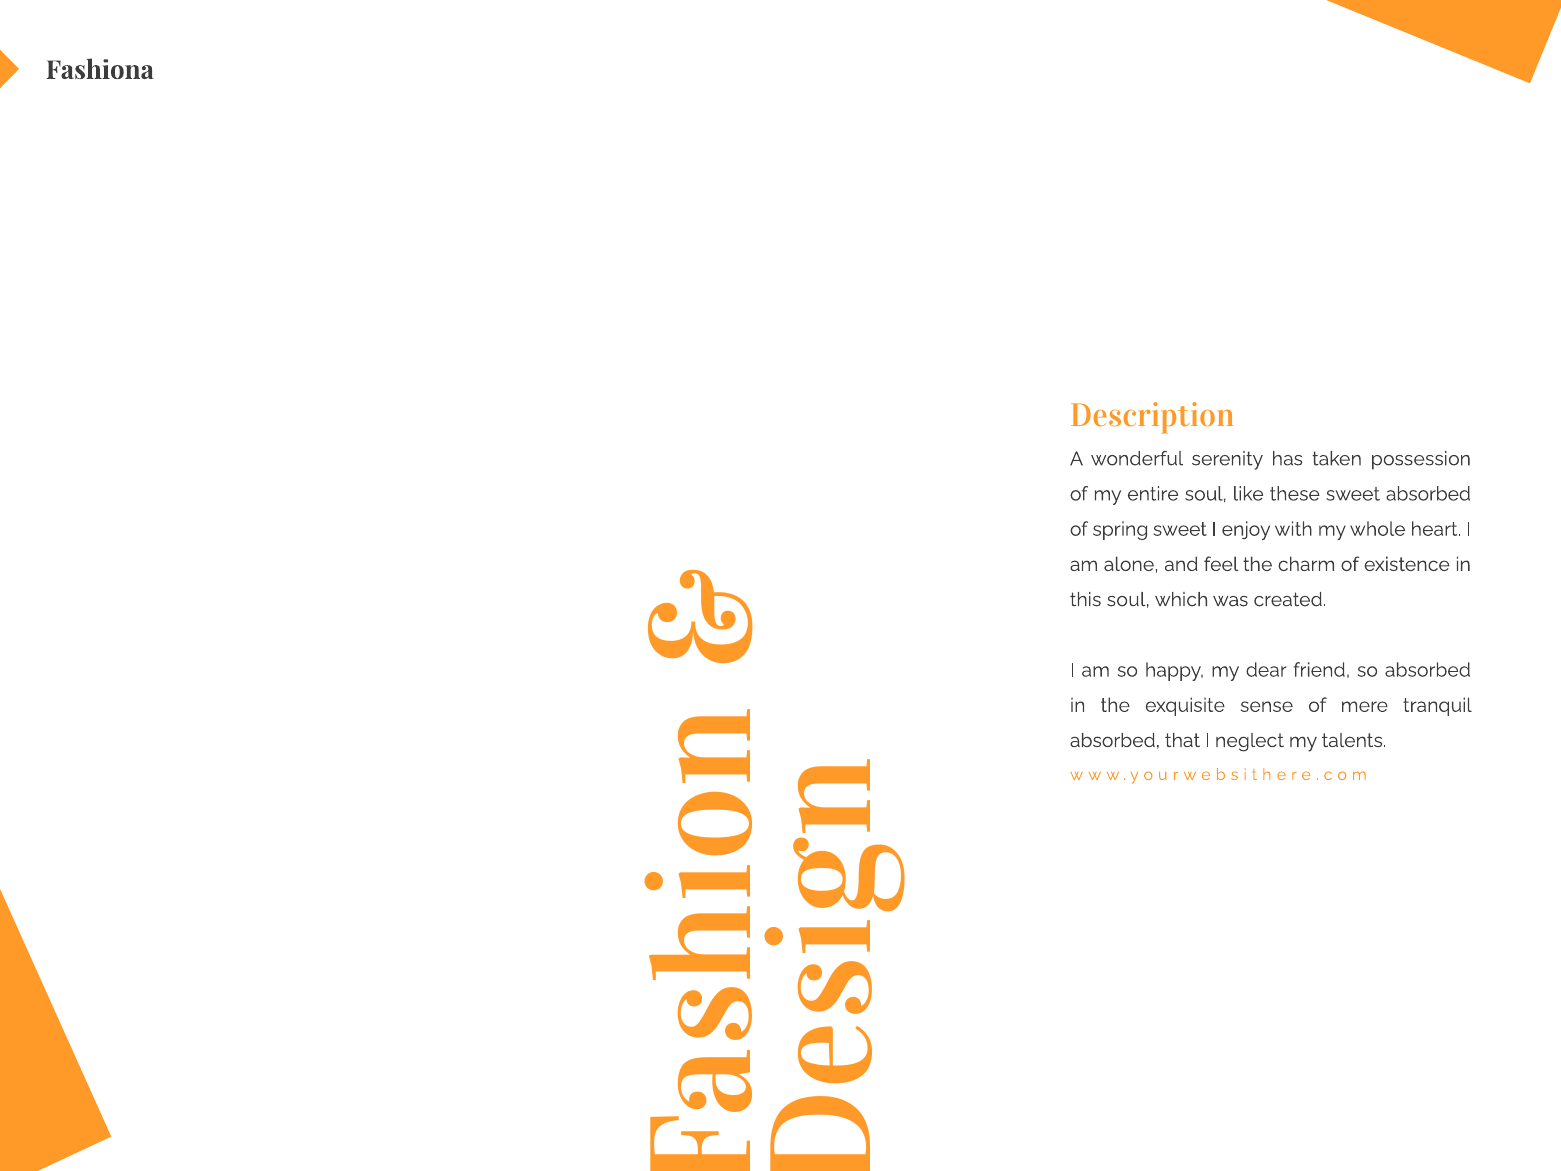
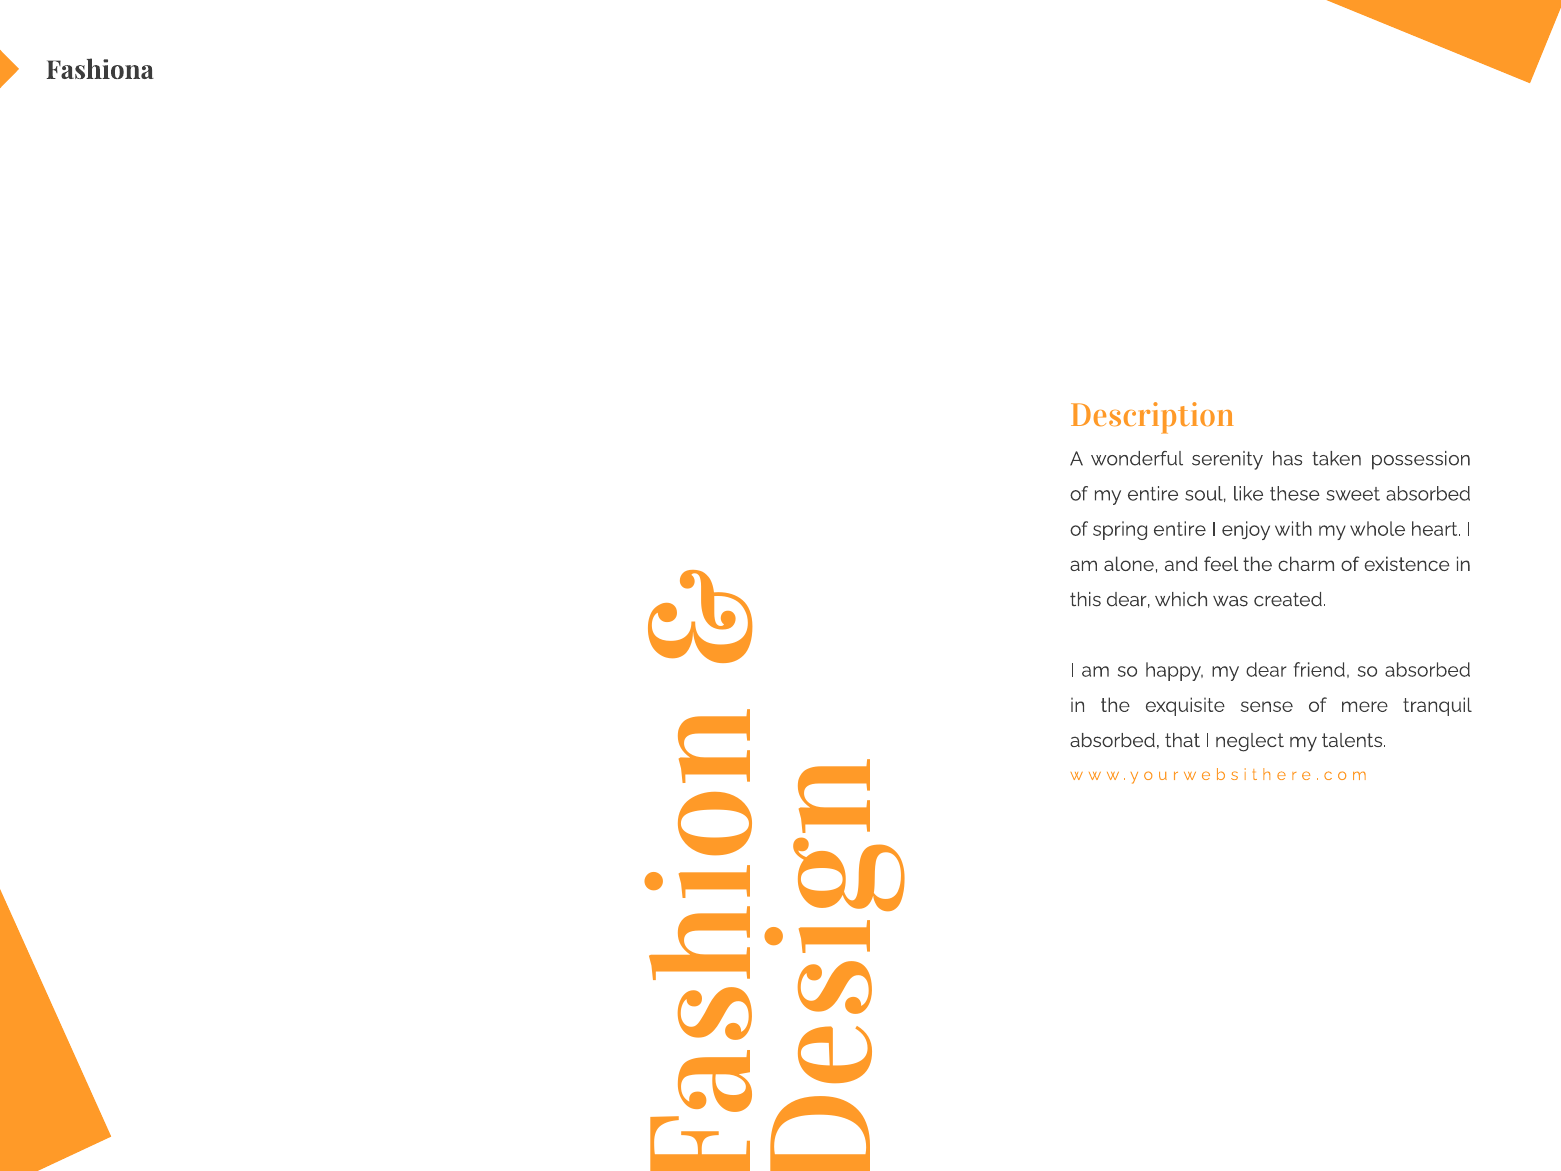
spring sweet: sweet -> entire (1180, 529)
this soul: soul -> dear (1128, 600)
